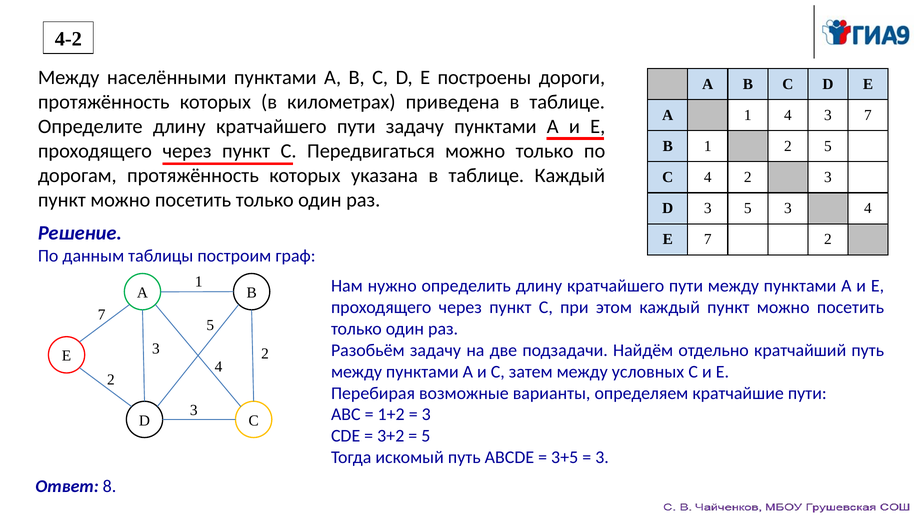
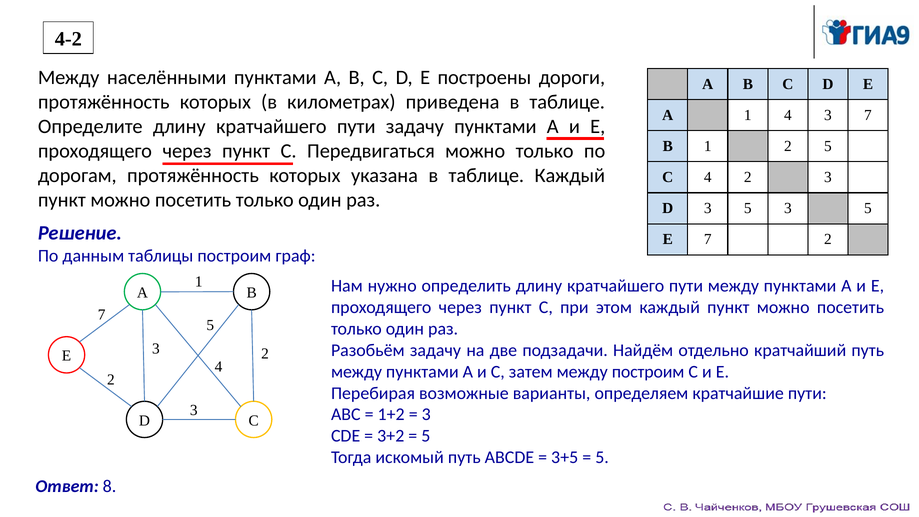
5 3 4: 4 -> 5 (868, 208)
между условных: условных -> построим (648, 372)
3: 3 -> 5 (602, 457)
